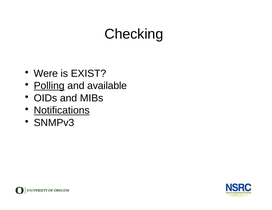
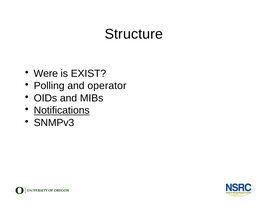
Checking: Checking -> Structure (134, 34)
Polling underline: present -> none (49, 86)
available: available -> operator (107, 86)
